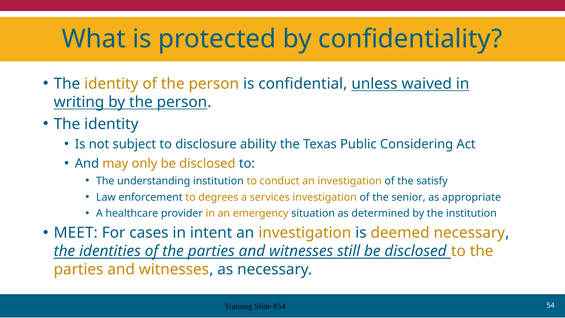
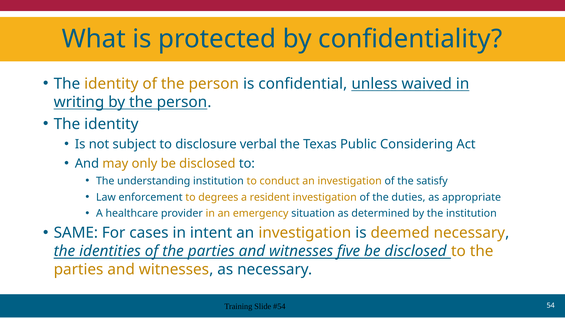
ability: ability -> verbal (258, 144)
services: services -> resident (270, 197)
senior: senior -> duties (408, 197)
MEET: MEET -> SAME (76, 233)
still: still -> five (349, 251)
